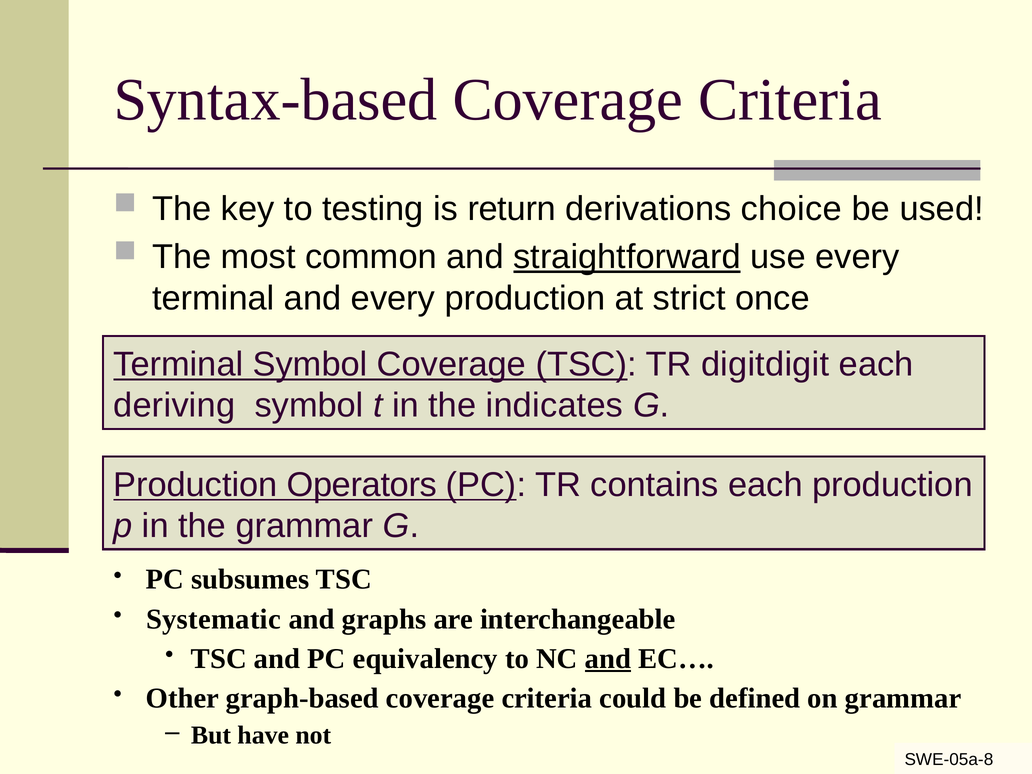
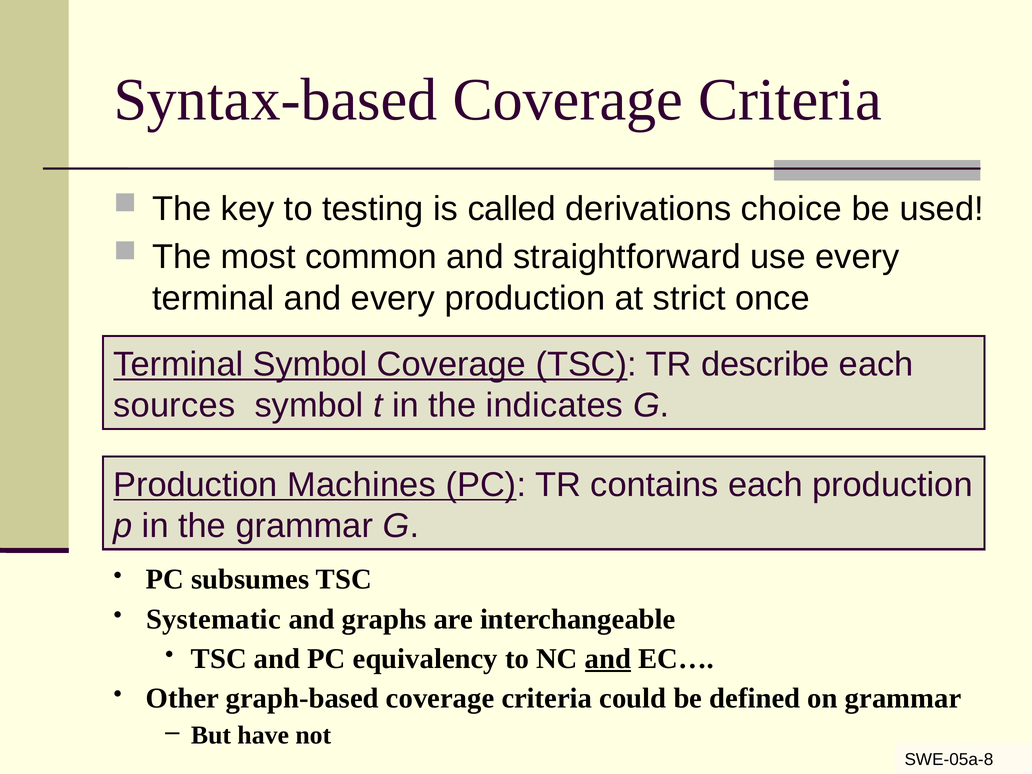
return: return -> called (512, 209)
straightforward underline: present -> none (627, 257)
digitdigit: digitdigit -> describe (765, 364)
deriving: deriving -> sources (174, 406)
Operators: Operators -> Machines (362, 485)
